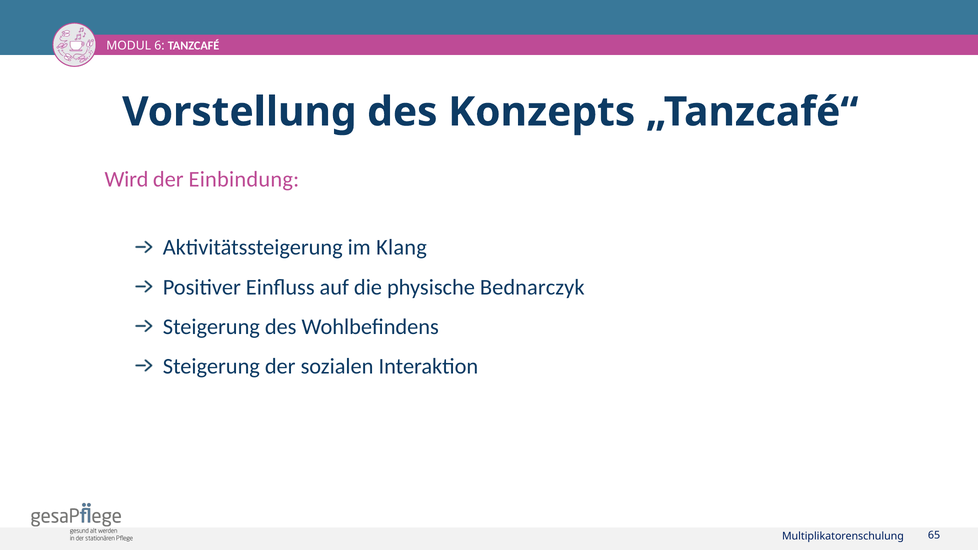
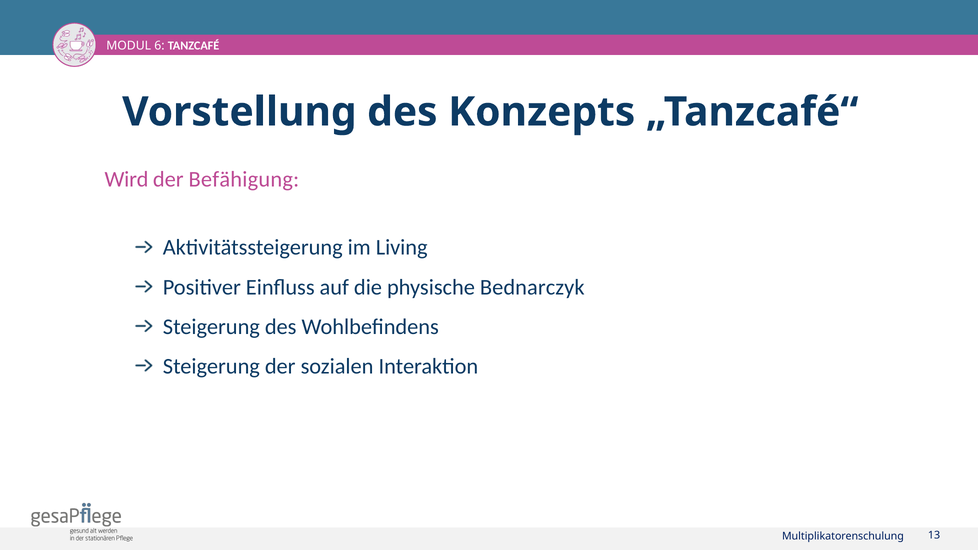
Einbindung: Einbindung -> Befähigung (244, 179)
Klang: Klang -> Living (402, 248)
65: 65 -> 13 (934, 535)
